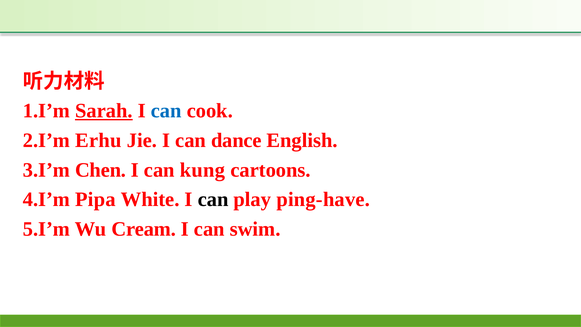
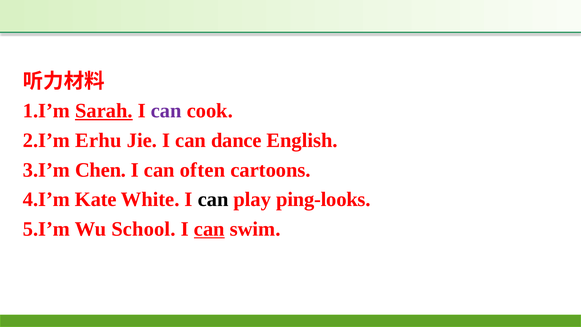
can colour: blue -> purple (166, 111)
kung: kung -> often (202, 170)
Pipa: Pipa -> Kate (96, 199)
ping-have: ping-have -> ping-looks (323, 199)
Cream: Cream -> School (143, 229)
can underline: none -> present (209, 229)
